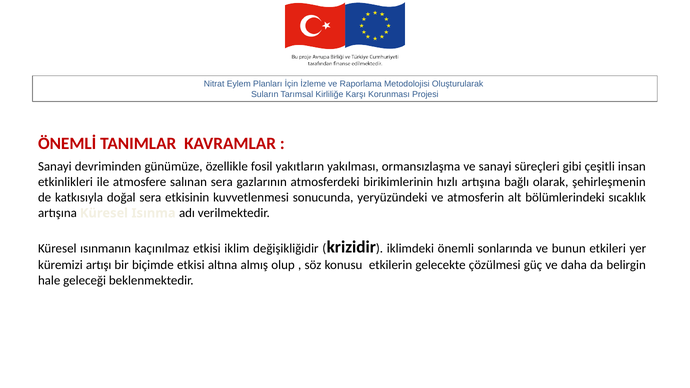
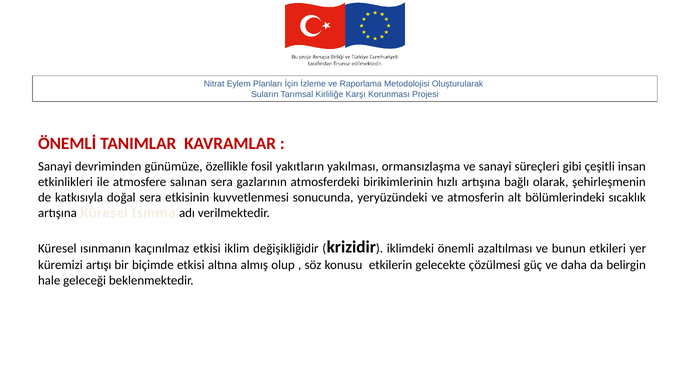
sonlarında: sonlarında -> azaltılması (505, 249)
